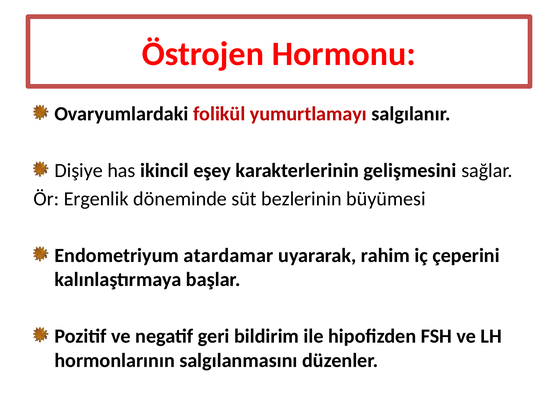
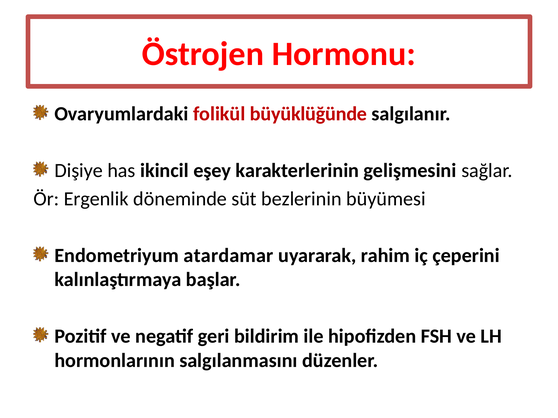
yumurtlamayı: yumurtlamayı -> büyüklüğünde (308, 114)
